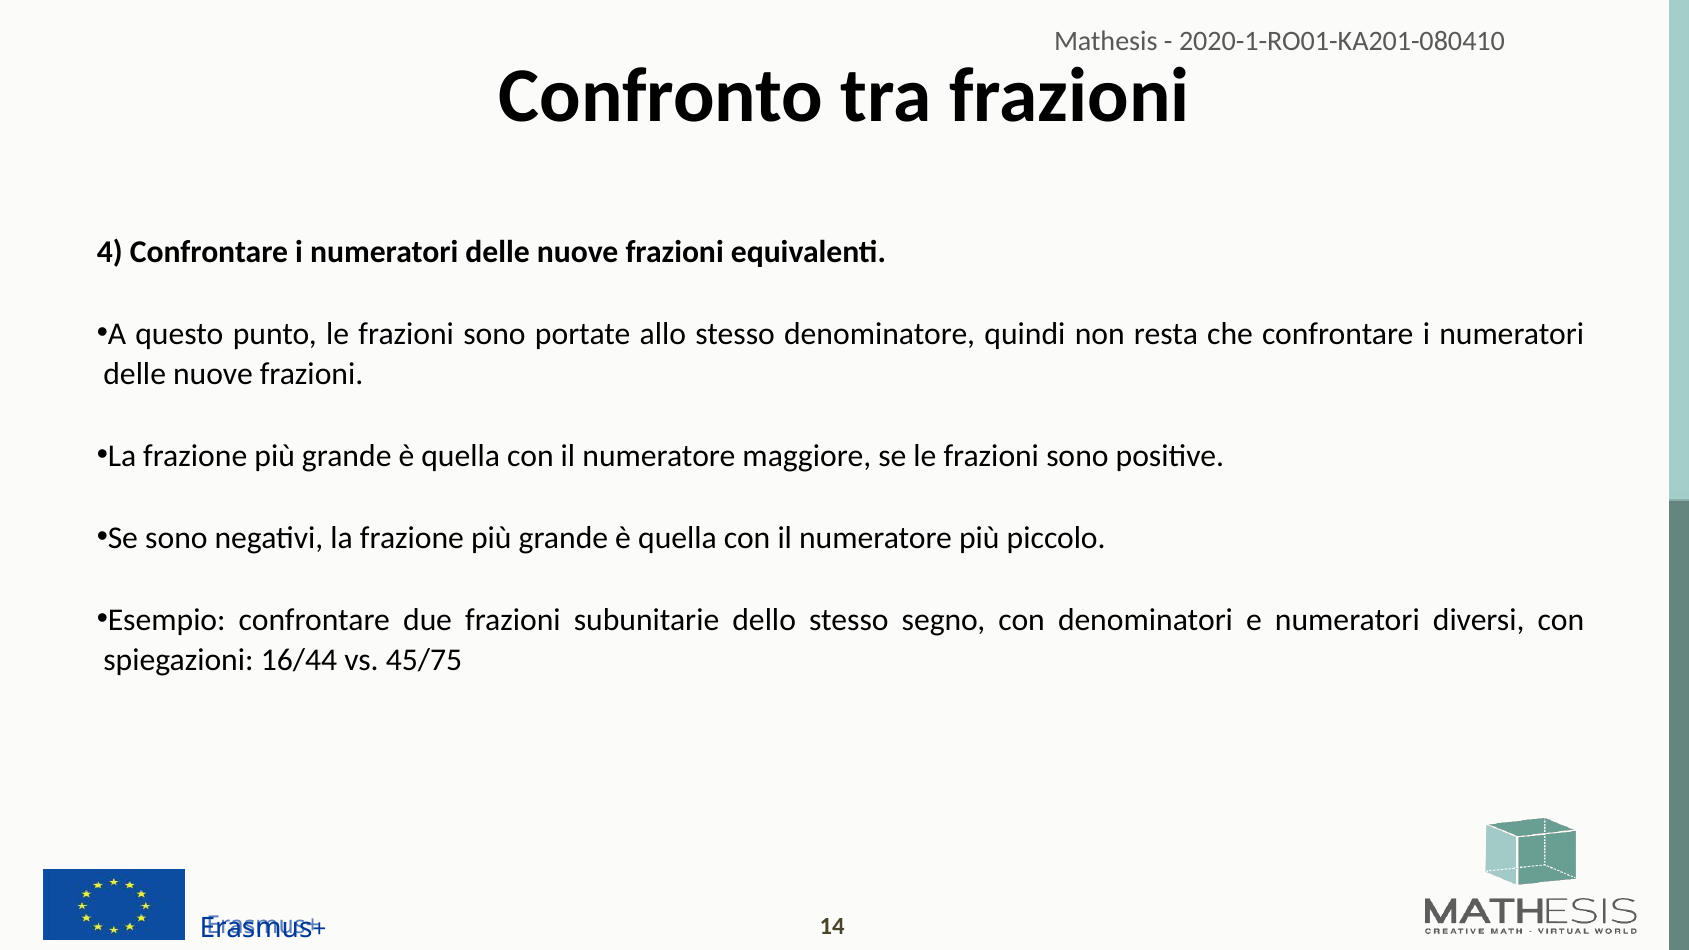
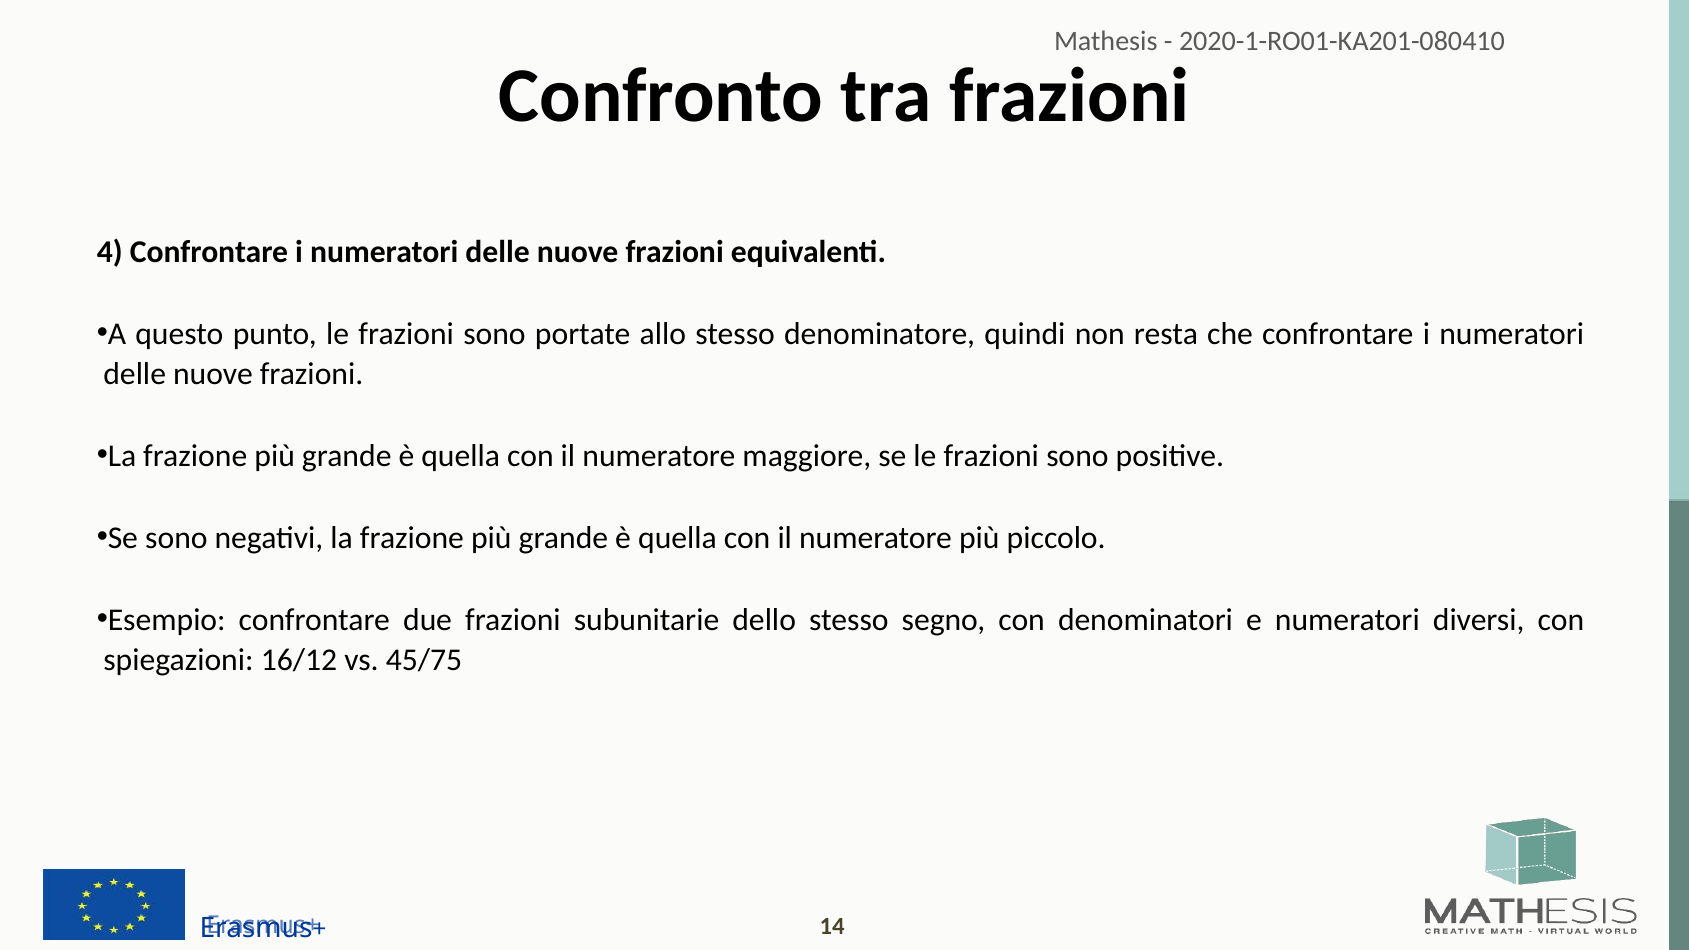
16/44: 16/44 -> 16/12 (299, 660)
